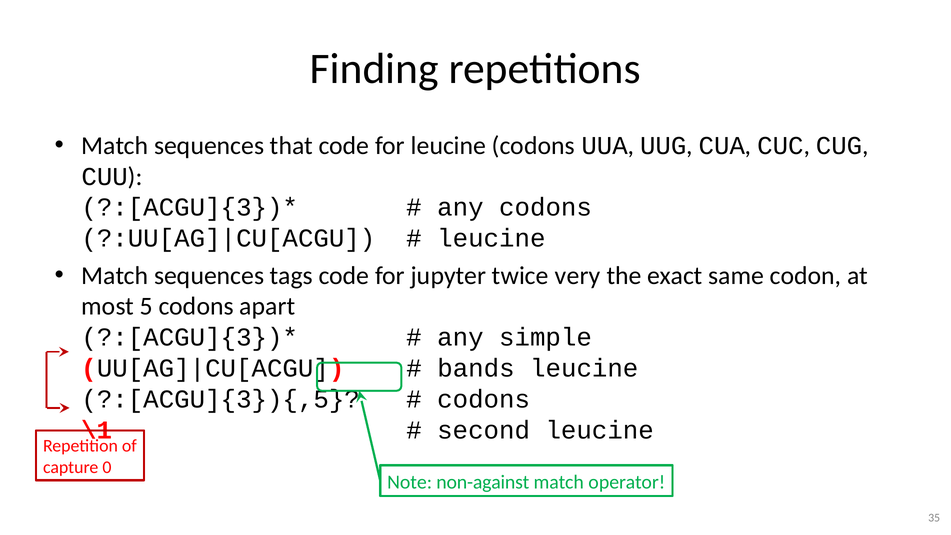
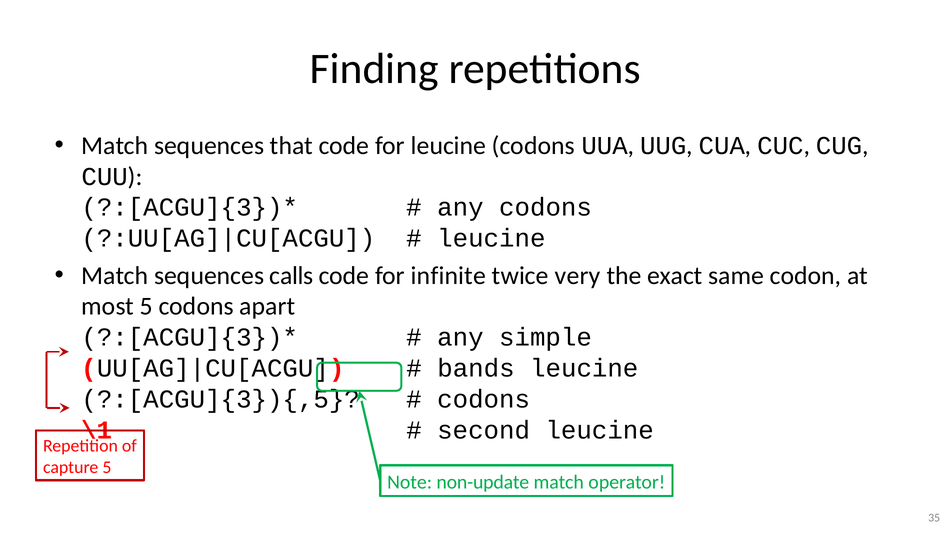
tags: tags -> calls (291, 276)
jupyter: jupyter -> infinite (448, 276)
capture 0: 0 -> 5 (107, 467)
non-against: non-against -> non-update (483, 482)
